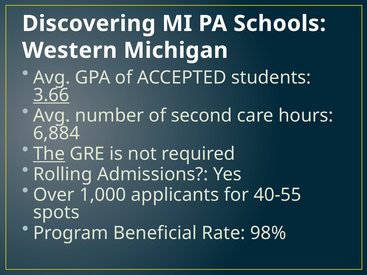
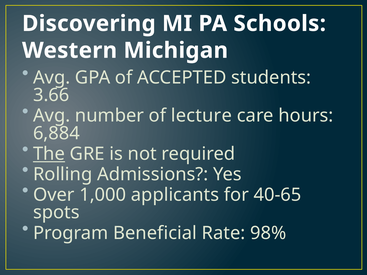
3.66 underline: present -> none (51, 95)
second: second -> lecture (201, 116)
40-55: 40-55 -> 40-65 (278, 195)
